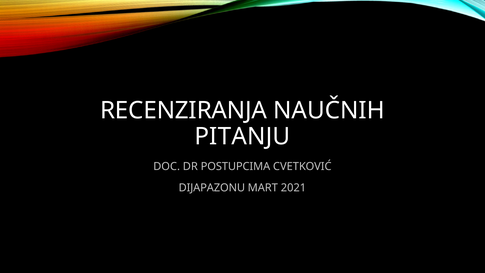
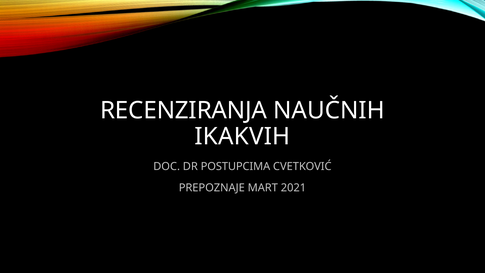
PITANJU: PITANJU -> IKAKVIH (242, 137)
DIJAPAZONU: DIJAPAZONU -> PREPOZNAJE (212, 188)
